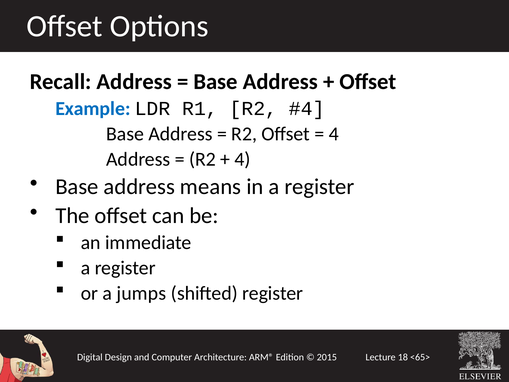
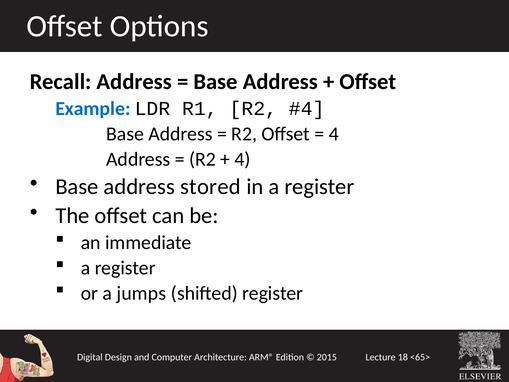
means: means -> stored (210, 187)
